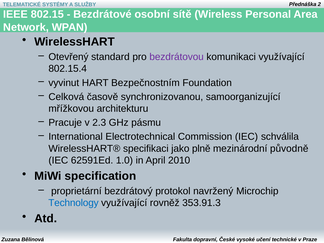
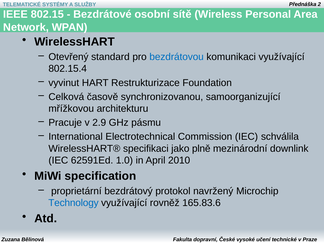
bezdrátovou colour: purple -> blue (177, 57)
Bezpečnostním: Bezpečnostním -> Restrukturizace (145, 83)
2.3: 2.3 -> 2.9 (99, 123)
původně: původně -> downlink (289, 149)
353.91.3: 353.91.3 -> 165.83.6 (202, 203)
